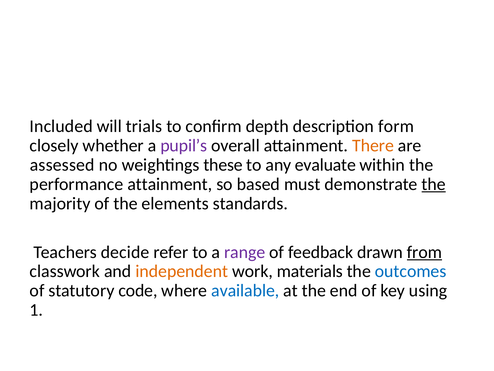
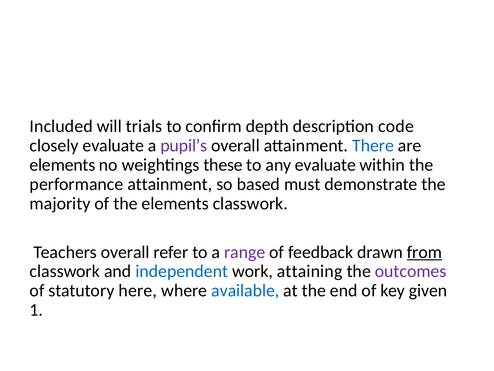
form: form -> code (396, 126)
closely whether: whether -> evaluate (113, 145)
There colour: orange -> blue (373, 145)
assessed: assessed -> elements (62, 165)
the underline: present -> none (434, 184)
elements standards: standards -> classwork (250, 203)
Teachers decide: decide -> overall (125, 252)
independent colour: orange -> blue (182, 271)
materials: materials -> attaining (310, 271)
outcomes colour: blue -> purple (411, 271)
code: code -> here (138, 290)
using: using -> given (428, 290)
